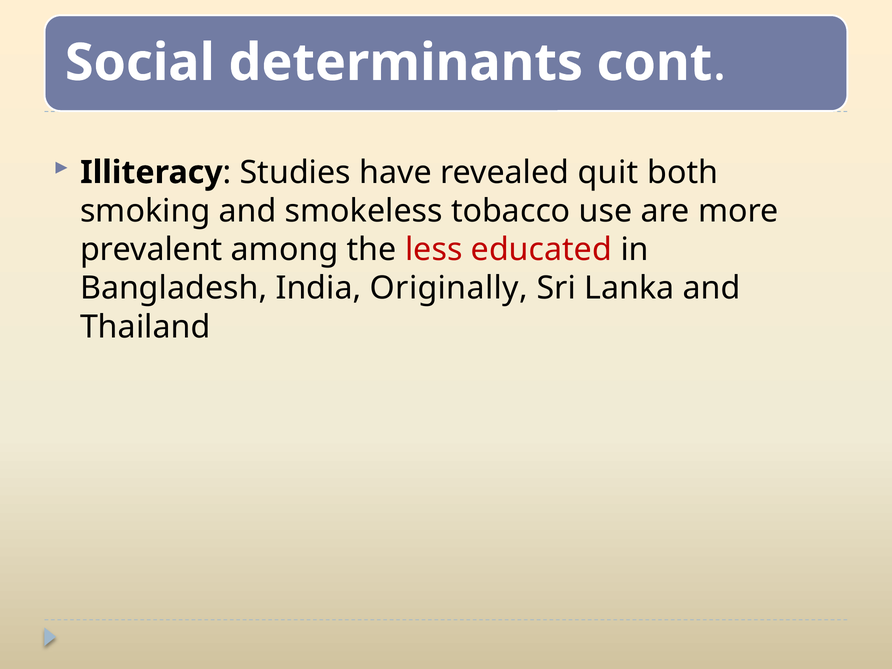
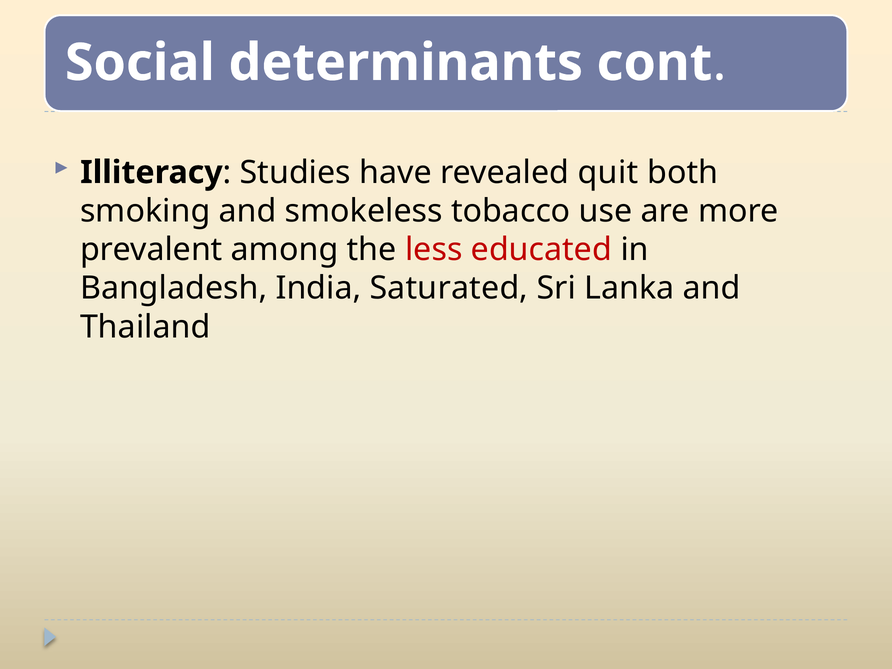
Originally: Originally -> Saturated (449, 288)
